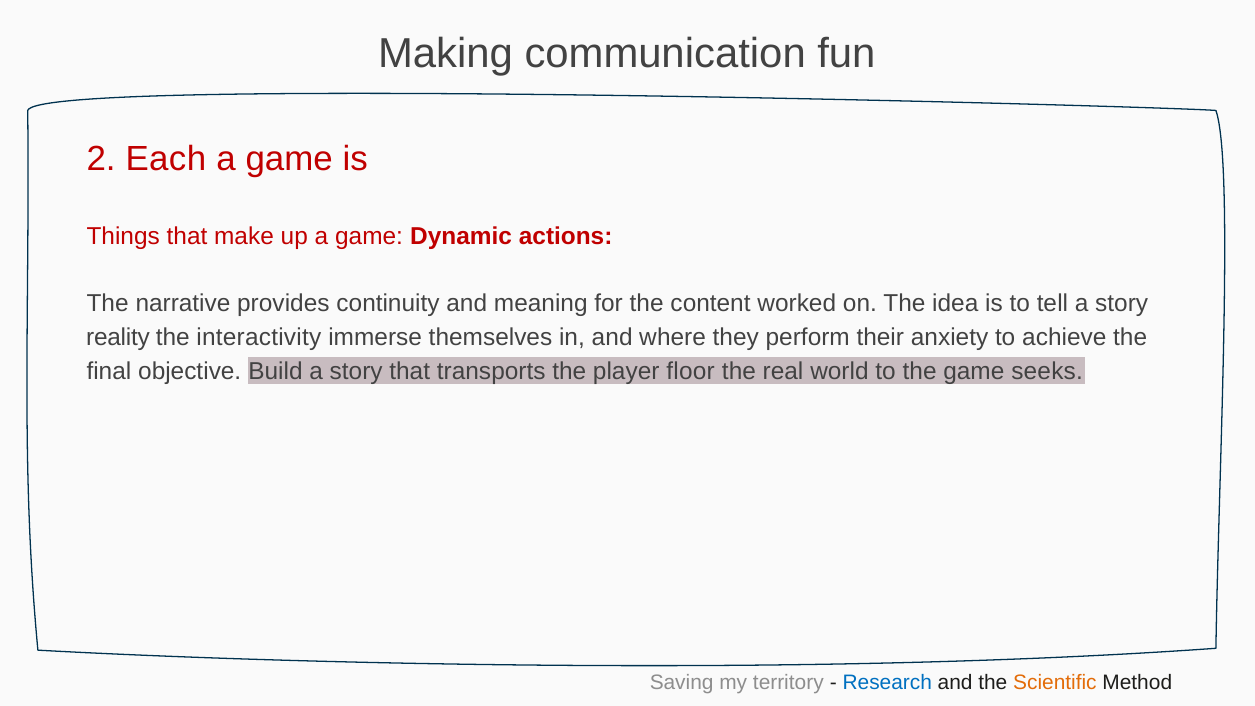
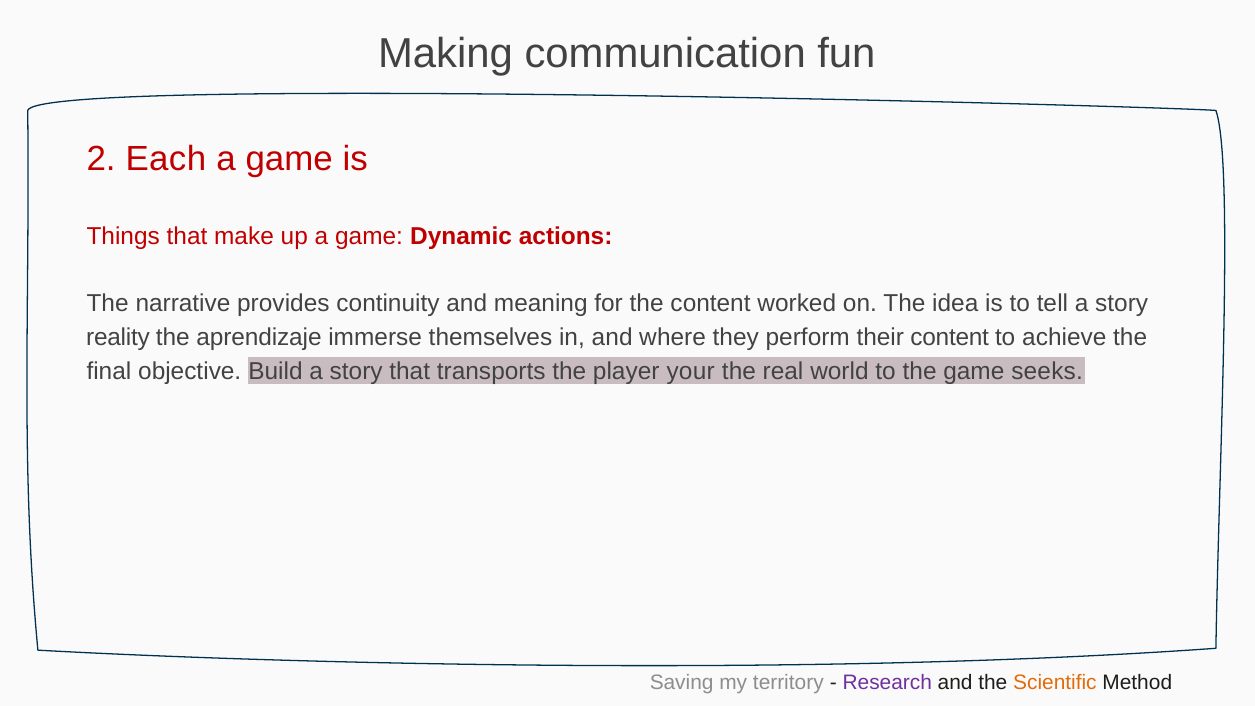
interactivity: interactivity -> aprendizaje (259, 337)
their anxiety: anxiety -> content (950, 337)
floor: floor -> your (691, 371)
Research colour: blue -> purple (887, 682)
